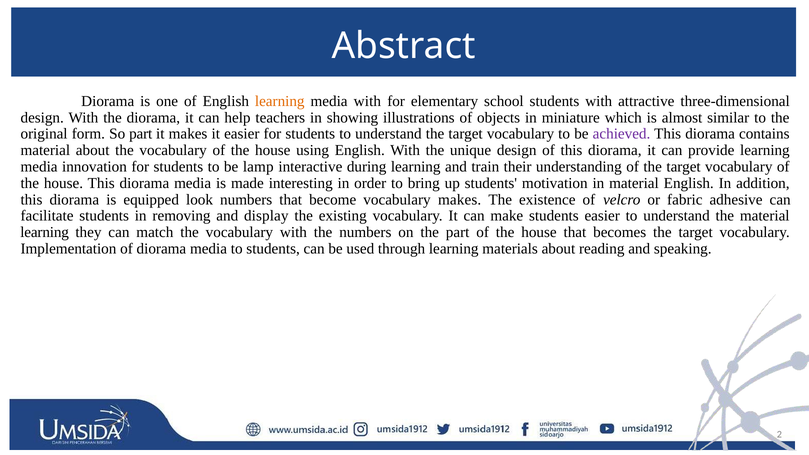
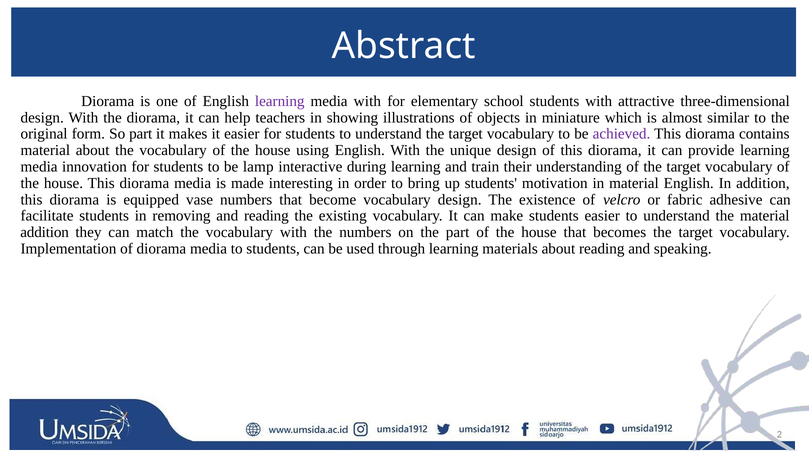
learning colour: orange -> purple (280, 101)
look: look -> vase (200, 200)
vocabulary makes: makes -> design (460, 200)
and display: display -> reading (266, 216)
learning: learning -> addition (45, 232)
